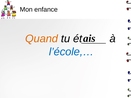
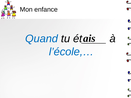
Quand colour: orange -> blue (42, 39)
